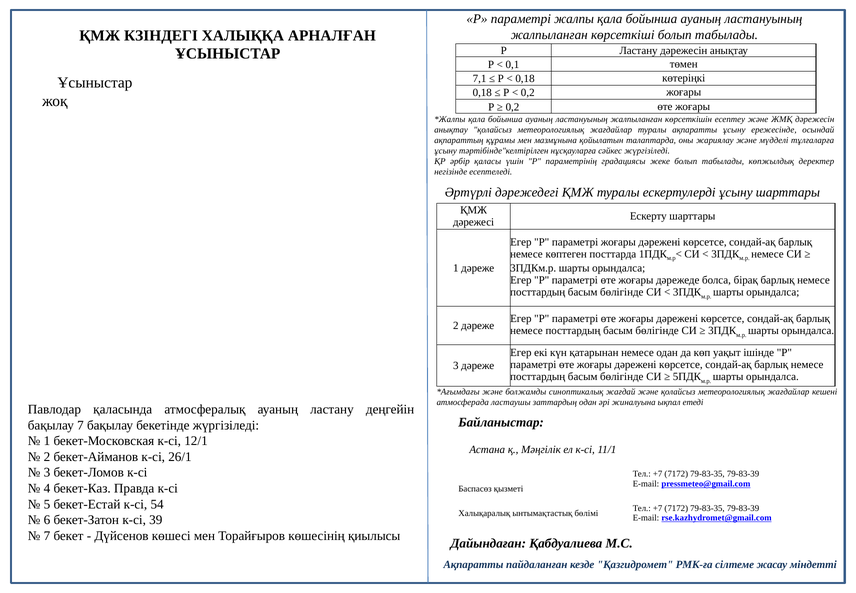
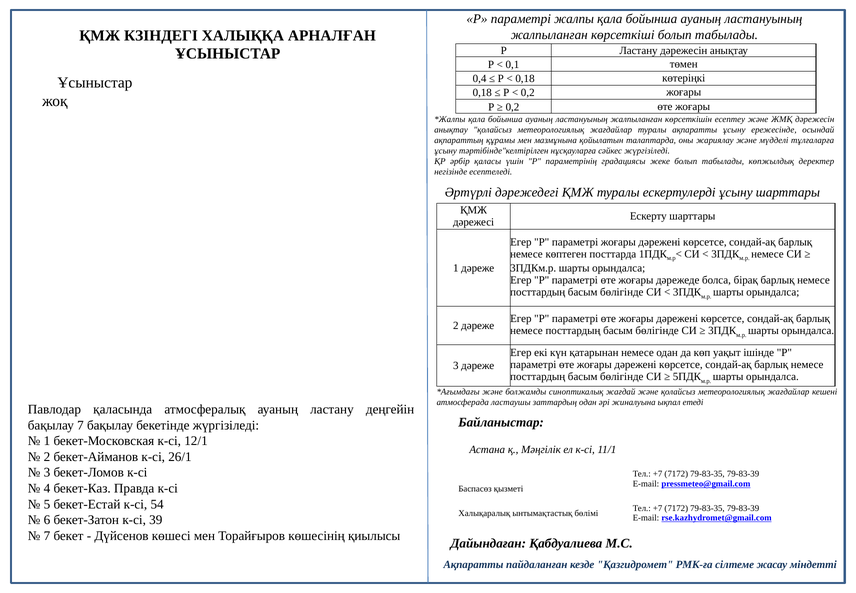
7,1: 7,1 -> 0,4 (480, 79)
